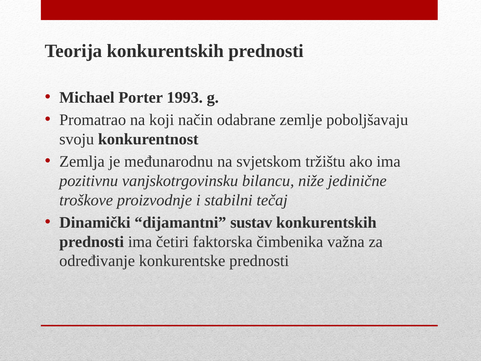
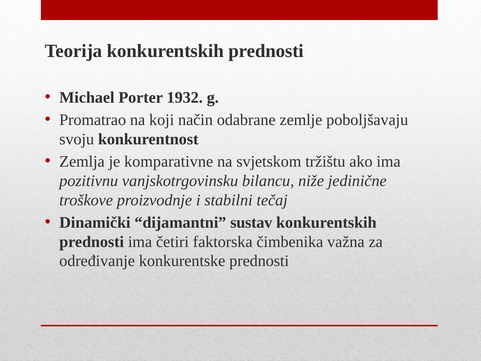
1993: 1993 -> 1932 (185, 97)
međunarodnu: međunarodnu -> komparativne (169, 161)
